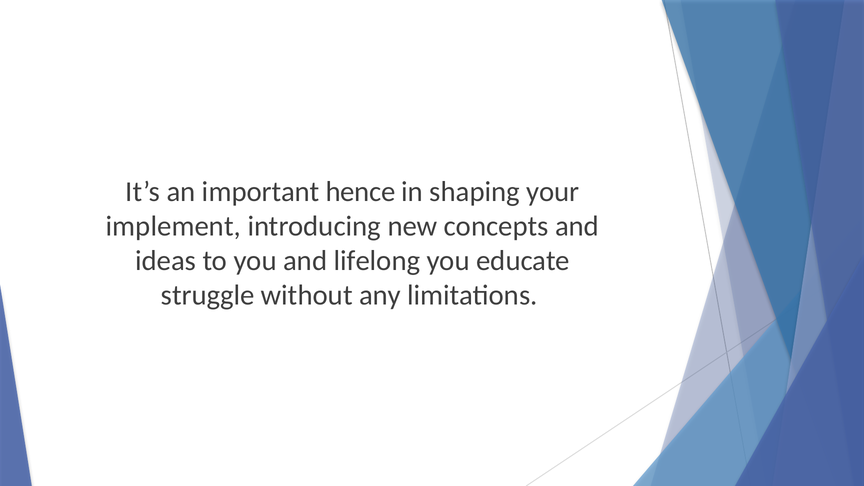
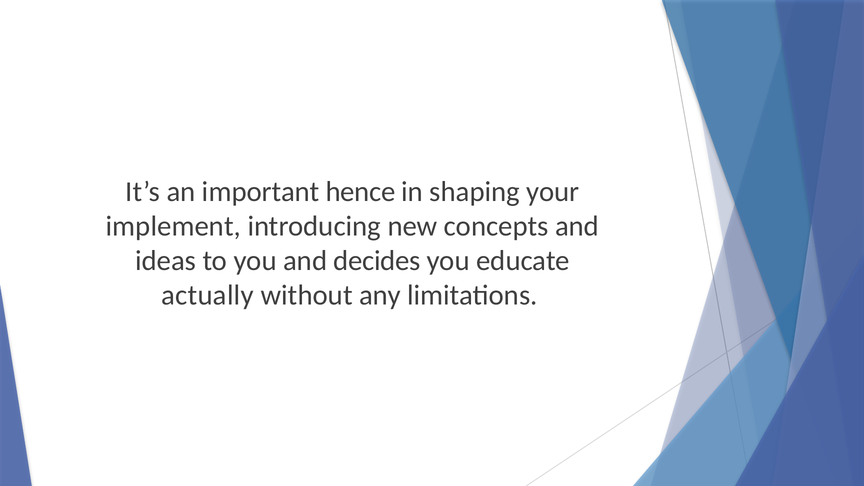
lifelong: lifelong -> decides (377, 261)
struggle: struggle -> actually (207, 295)
